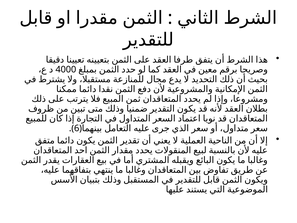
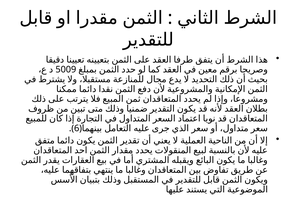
4000: 4000 -> 5009 (66, 69)
